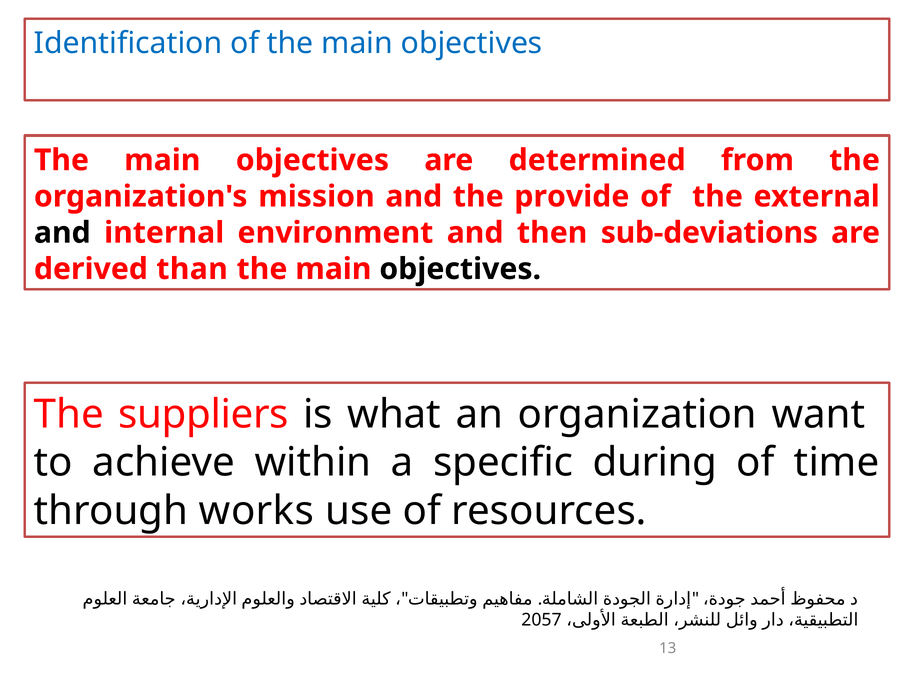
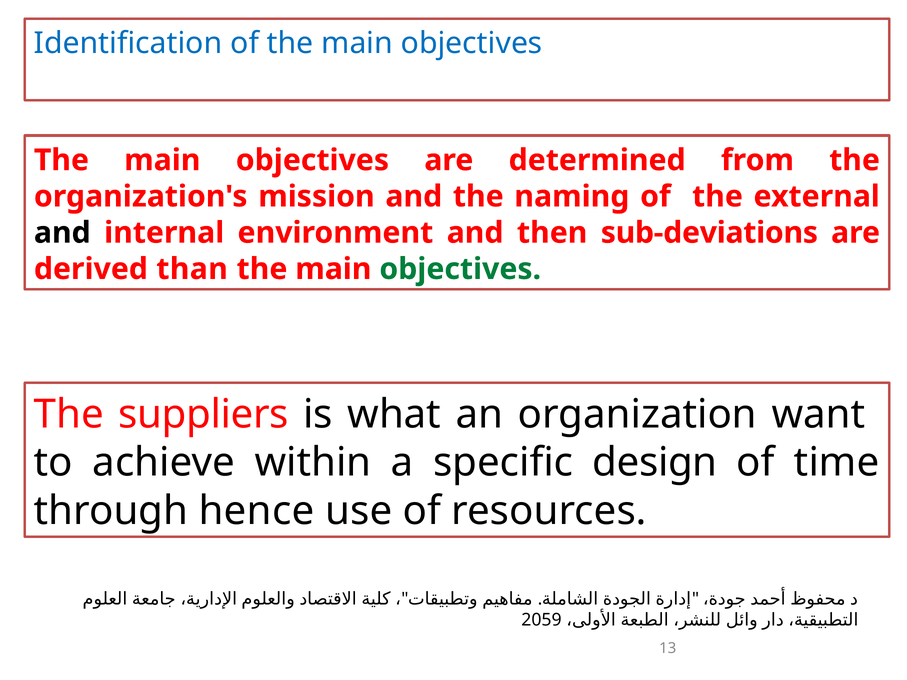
provide: provide -> naming (572, 197)
objectives colour: black -> green (460, 269)
during: during -> design (655, 463)
works: works -> hence (257, 511)
2057: 2057 -> 2059 (542, 620)
